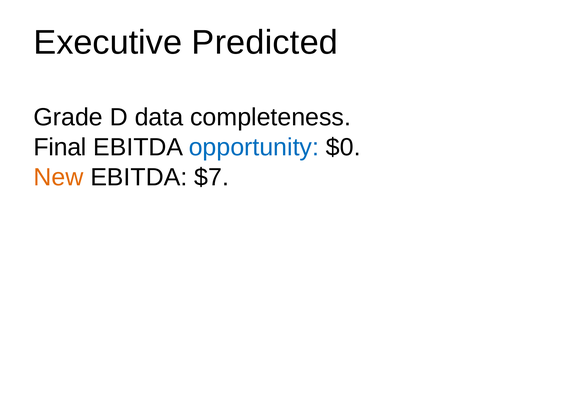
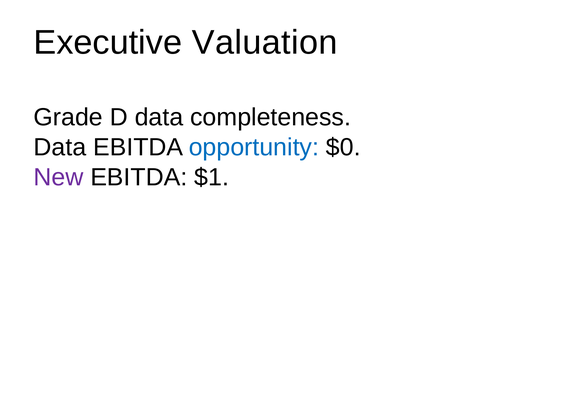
Predicted: Predicted -> Valuation (265, 43)
Final: Final -> Data (60, 148)
New colour: orange -> purple (59, 177)
$7: $7 -> $1 (212, 177)
